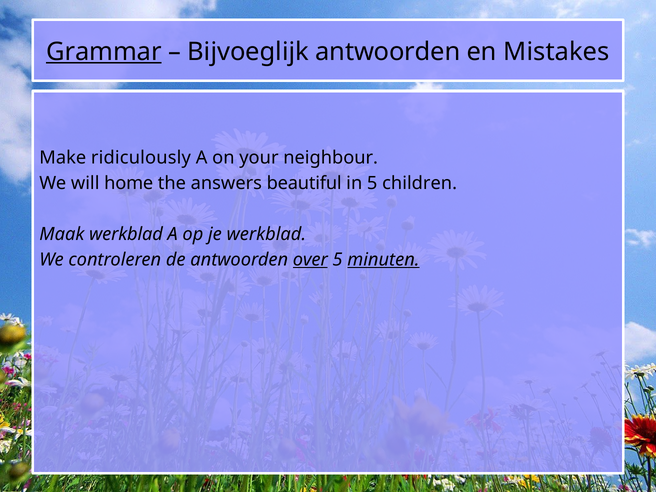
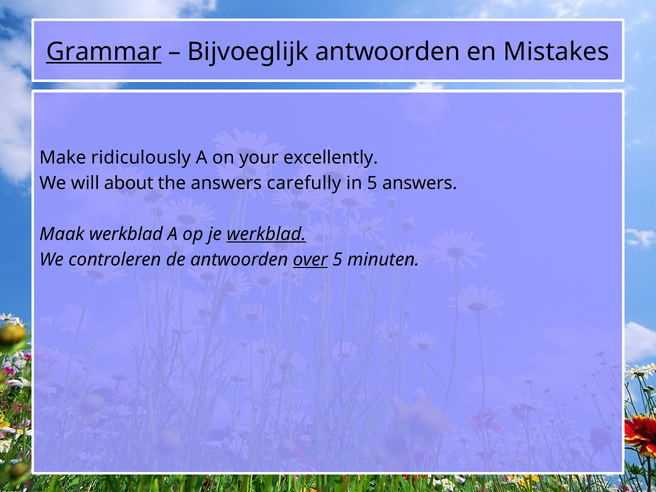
neighbour: neighbour -> excellently (331, 158)
home: home -> about (129, 183)
beautiful: beautiful -> carefully (304, 183)
5 children: children -> answers (420, 183)
werkblad underline: none -> present (266, 234)
minuten underline: present -> none (383, 260)
